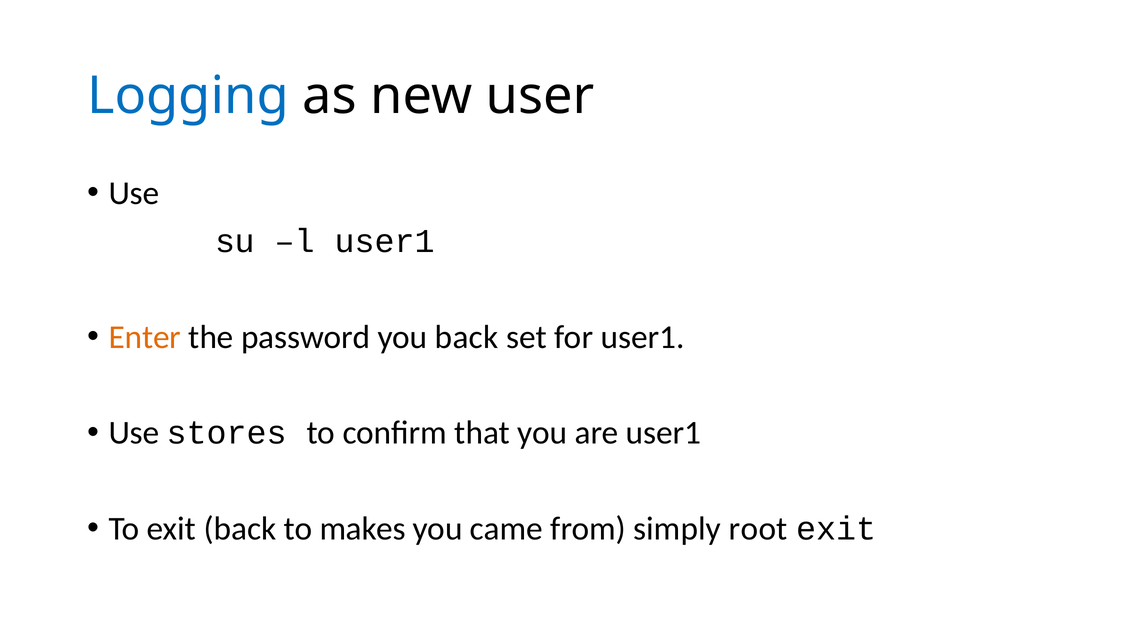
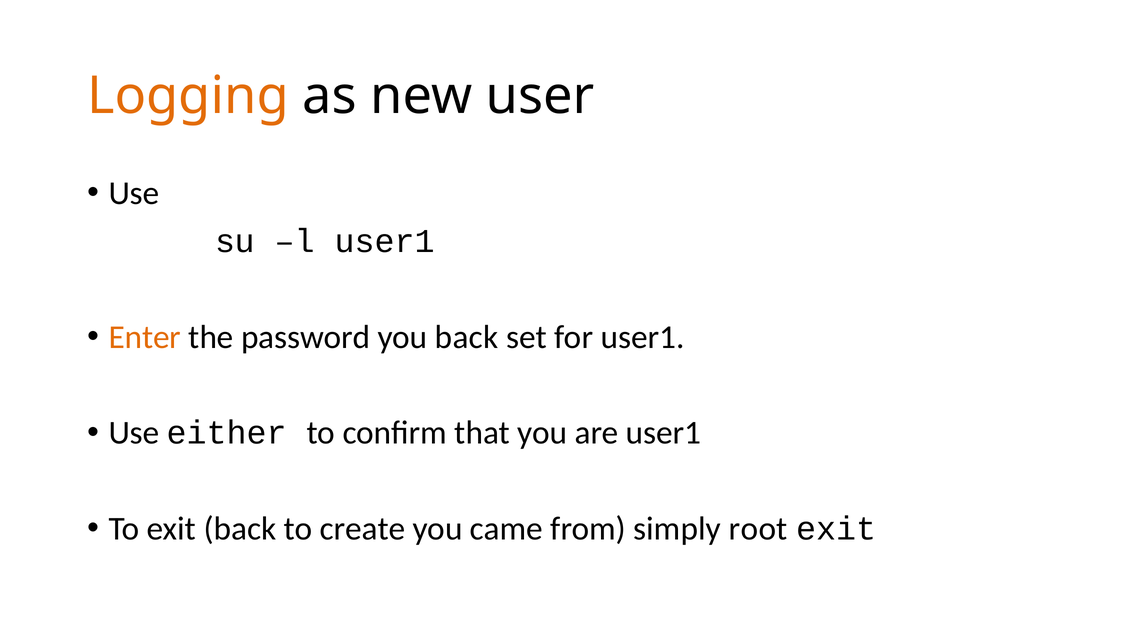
Logging colour: blue -> orange (188, 96)
stores: stores -> either (227, 433)
makes: makes -> create (363, 529)
